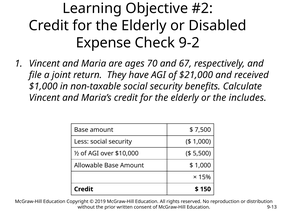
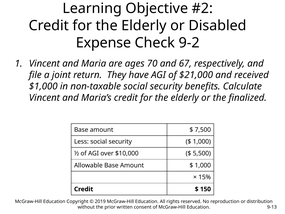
includes: includes -> finalized (248, 98)
